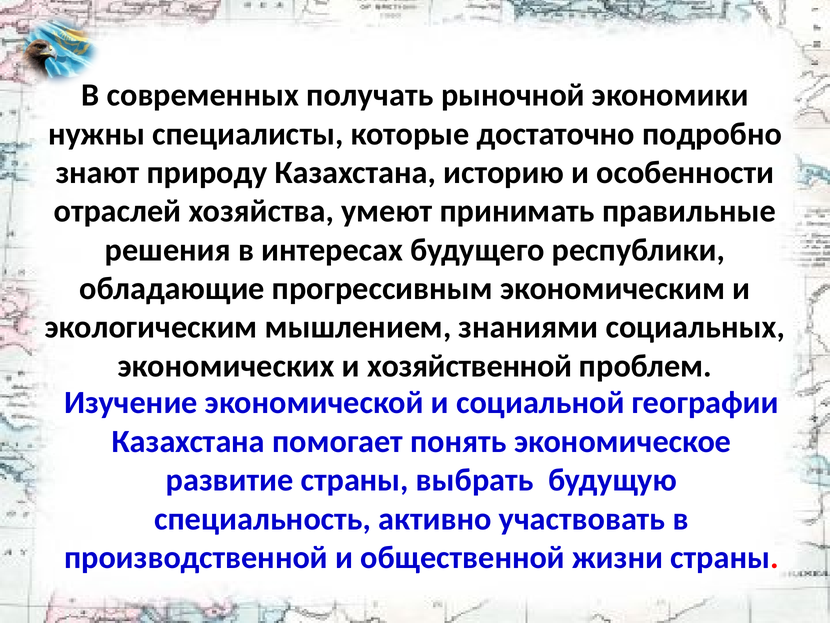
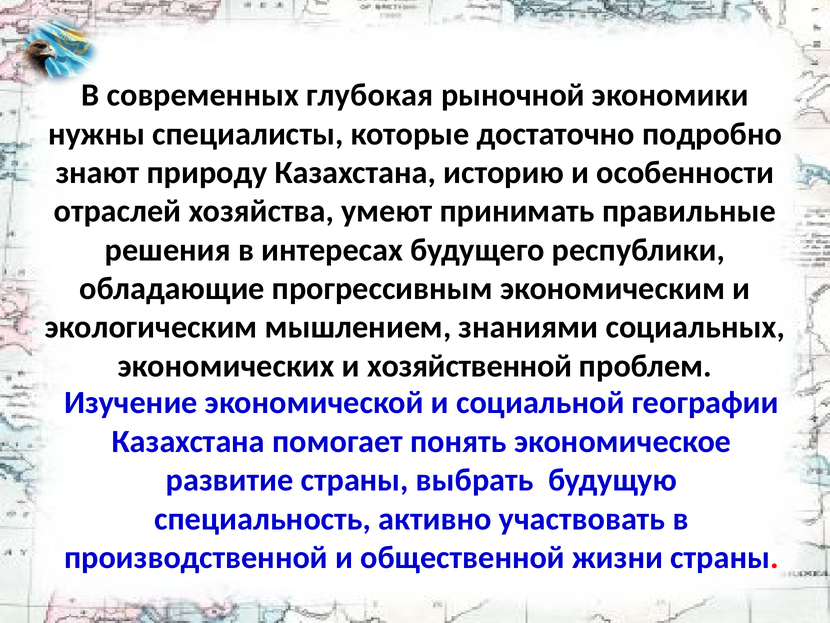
получать: получать -> глубокая (370, 95)
